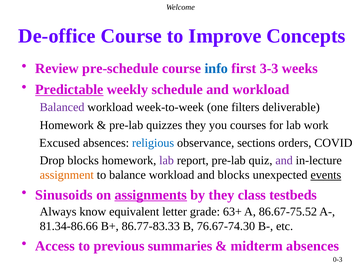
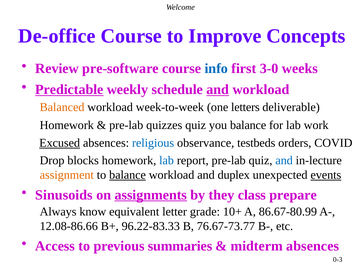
pre-schedule: pre-schedule -> pre-software (120, 68)
3-3: 3-3 -> 3-0 (269, 68)
and underline: none -> present (218, 89)
Balanced colour: purple -> orange (62, 107)
filters: filters -> letters (245, 107)
quizzes they: they -> quiz (196, 125)
you courses: courses -> balance (248, 125)
Excused underline: none -> present (60, 143)
sections: sections -> testbeds (256, 143)
lab colour: purple -> blue (167, 160)
and colour: purple -> blue (284, 160)
balance underline: none -> present (128, 175)
and blocks: blocks -> duplex (234, 175)
testbeds: testbeds -> prepare (293, 195)
63+: 63+ -> 10+ (232, 211)
86.67-75.52: 86.67-75.52 -> 86.67-80.99 (288, 211)
81.34-86.66: 81.34-86.66 -> 12.08-86.66 (69, 226)
86.77-83.33: 86.77-83.33 -> 96.22-83.33 (151, 226)
76.67-74.30: 76.67-74.30 -> 76.67-73.77 (226, 226)
